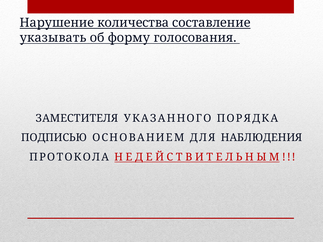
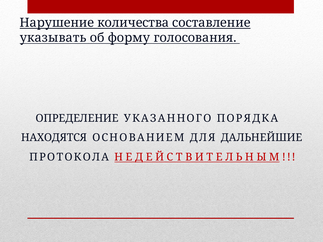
ЗАМЕСТИТЕЛЯ: ЗАМЕСТИТЕЛЯ -> ОПРЕДЕЛЕНИЕ (77, 118)
ПОДПИСЬЮ: ПОДПИСЬЮ -> НАХОДЯТСЯ (54, 138)
НАБЛЮДЕНИЯ: НАБЛЮДЕНИЯ -> ДАЛЬНЕЙШИЕ (262, 138)
